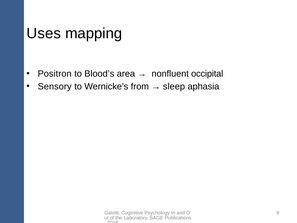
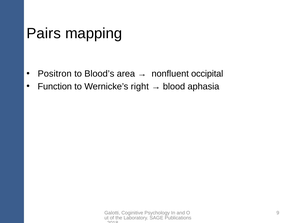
Uses: Uses -> Pairs (44, 33)
Sensory: Sensory -> Function (55, 86)
from: from -> right (140, 86)
sleep: sleep -> blood (174, 86)
